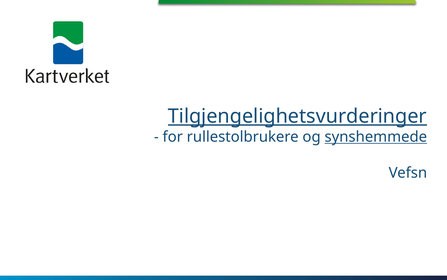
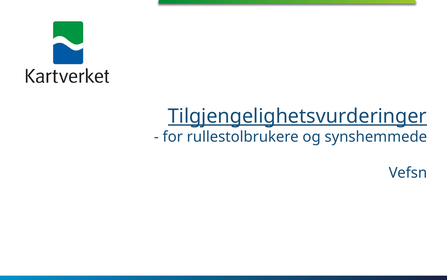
synshemmede underline: present -> none (376, 137)
